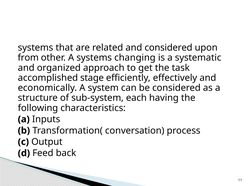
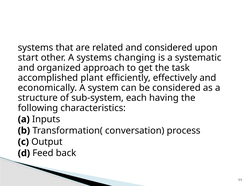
from: from -> start (28, 58)
stage: stage -> plant (92, 78)
